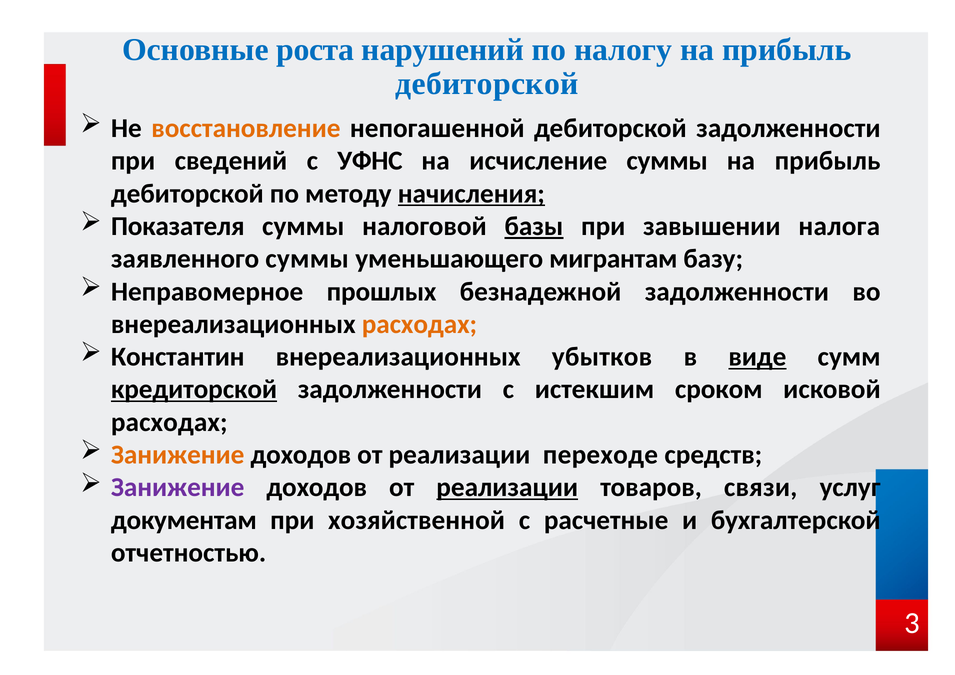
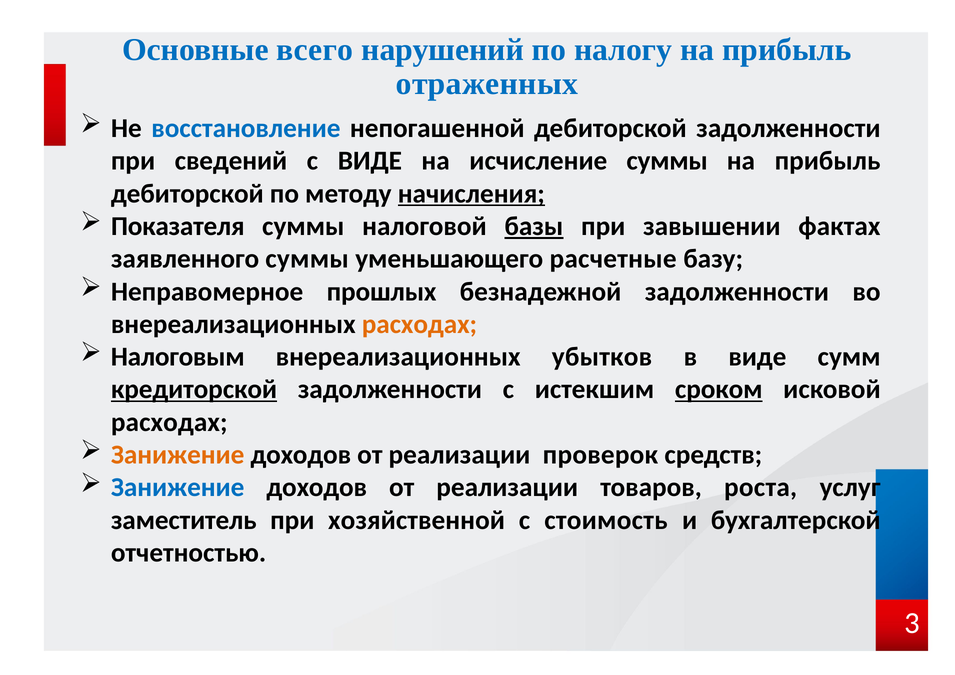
роста: роста -> всего (315, 50)
дебиторской: дебиторской -> отраженных (487, 84)
восстановление colour: orange -> blue (246, 128)
с УФНС: УФНС -> ВИДЕ (370, 161)
налога: налога -> фактах (839, 226)
мигрантам: мигрантам -> расчетные (613, 259)
Константин: Константин -> Налоговым (178, 357)
виде underline: present -> none (757, 357)
сроком underline: none -> present (719, 390)
переходе: переходе -> проверок (600, 455)
Занижение colour: purple -> blue (178, 488)
реализации underline: present -> none (507, 488)
связи: связи -> роста (761, 488)
документам: документам -> заместитель (184, 520)
расчетные: расчетные -> стоимость (606, 520)
